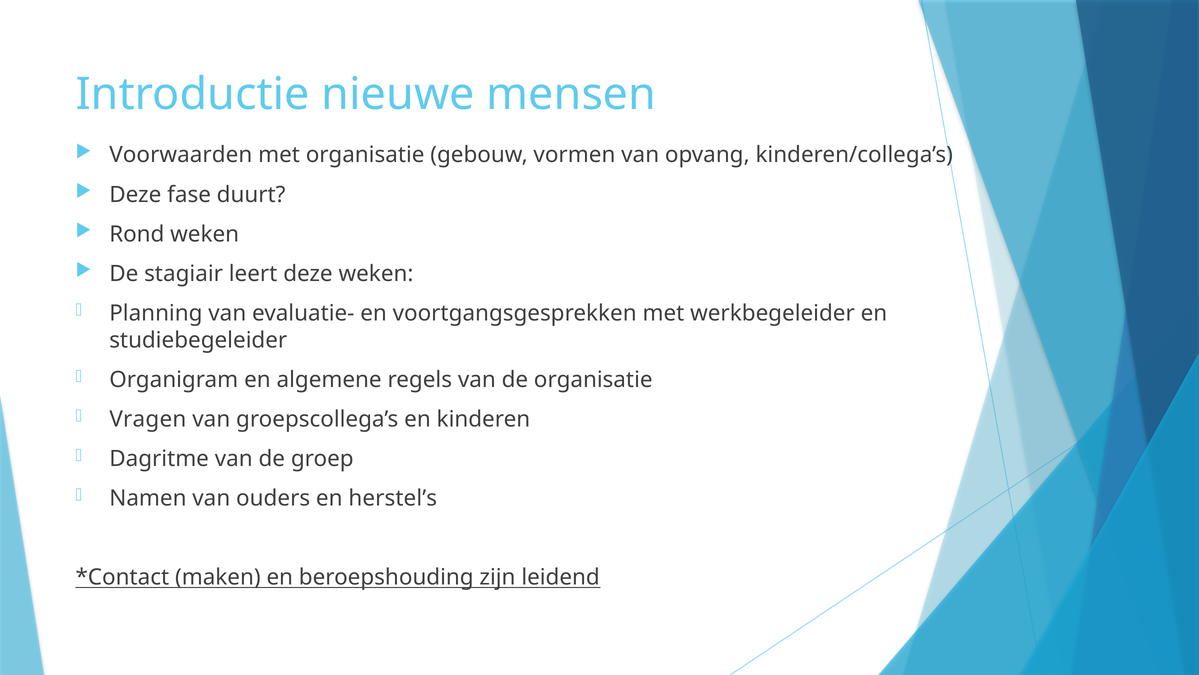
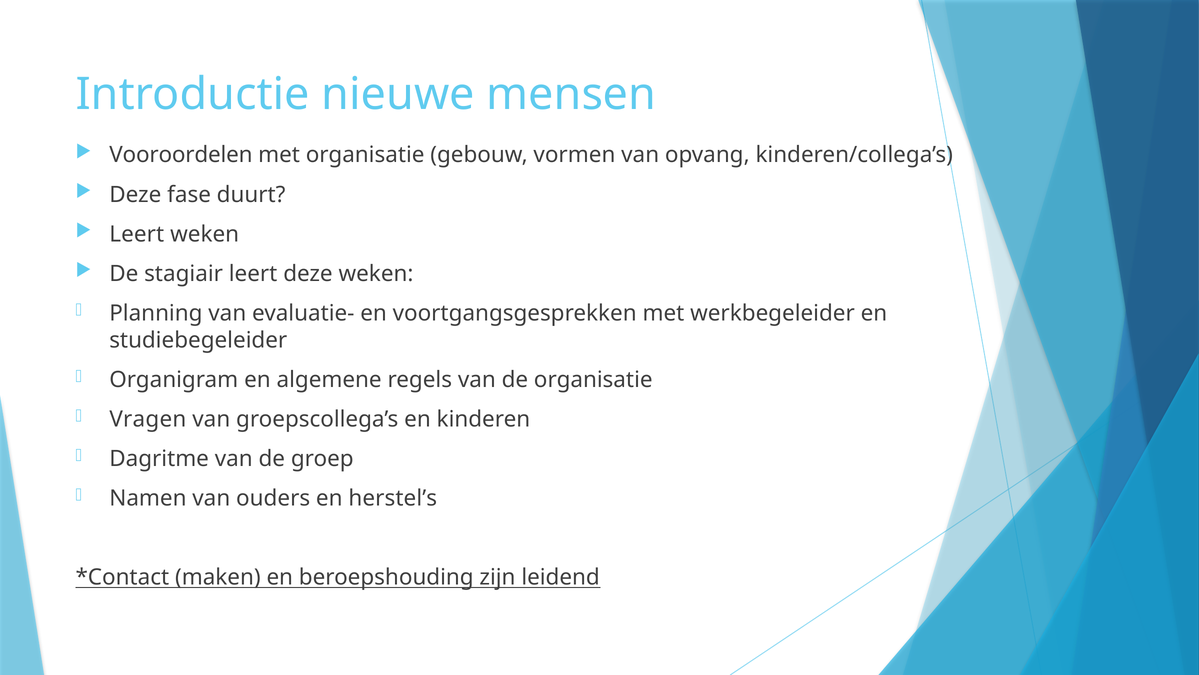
Voorwaarden: Voorwaarden -> Vooroordelen (181, 155)
Rond: Rond -> Leert (137, 234)
